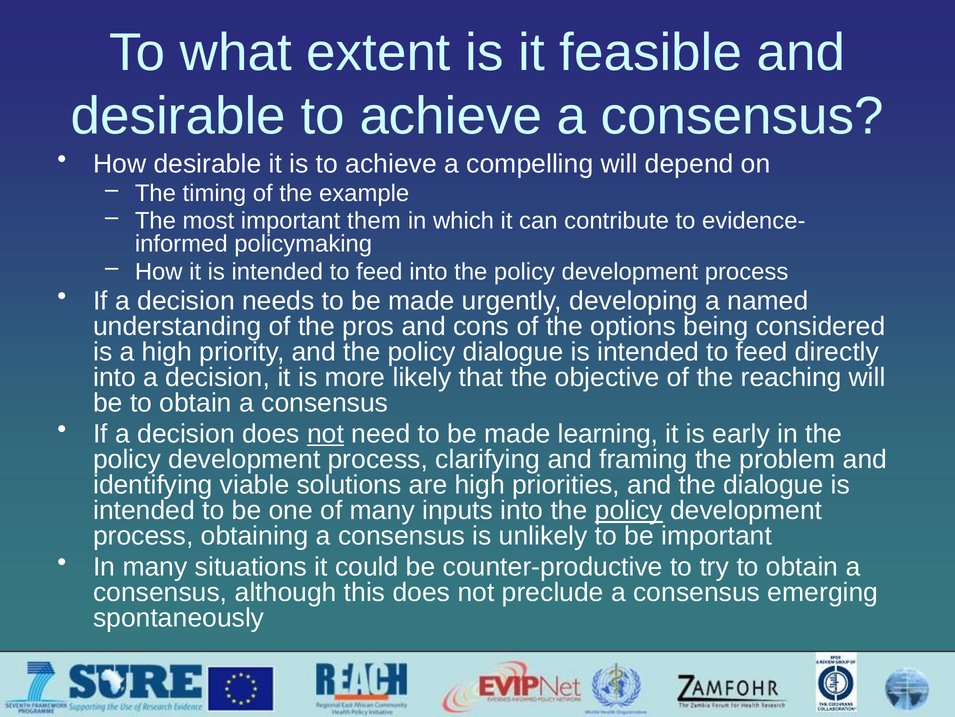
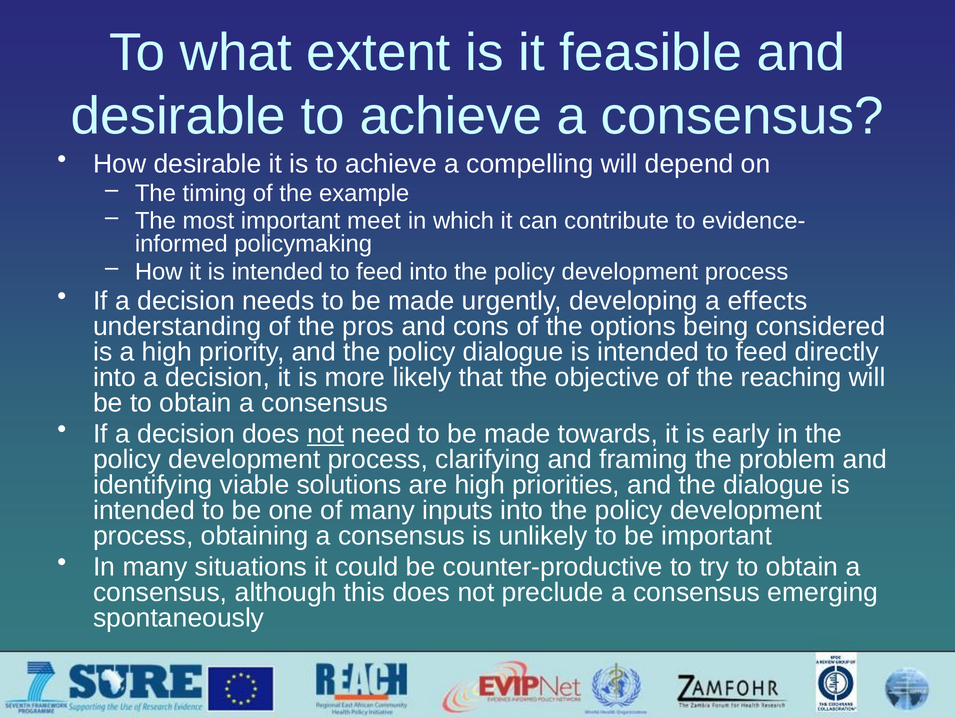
them: them -> meet (374, 221)
named: named -> effects (768, 301)
learning: learning -> towards (608, 434)
policy underline: present -> none (629, 510)
